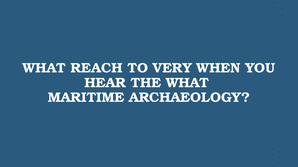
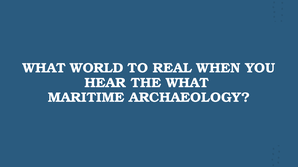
REACH: REACH -> WORLD (97, 68)
VERY: VERY -> REAL (172, 68)
